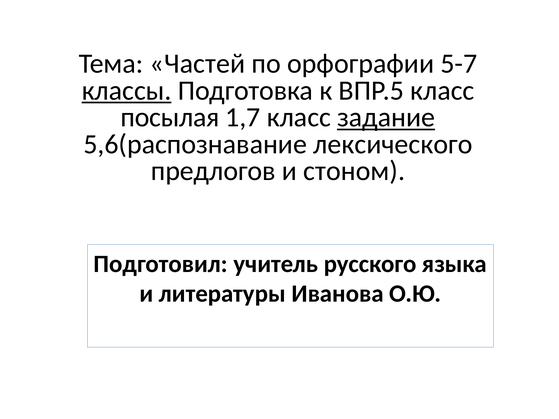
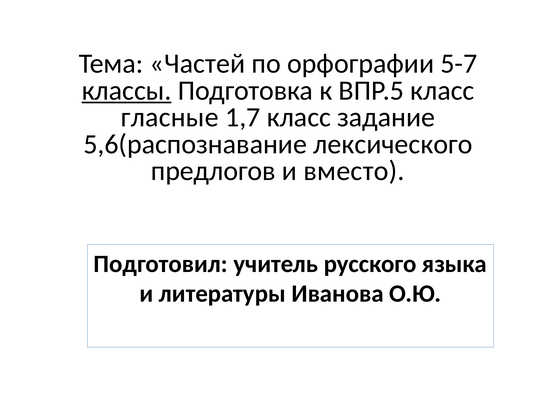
посылая: посылая -> гласные (170, 117)
задание underline: present -> none (386, 117)
стоном: стоном -> вместо (354, 171)
